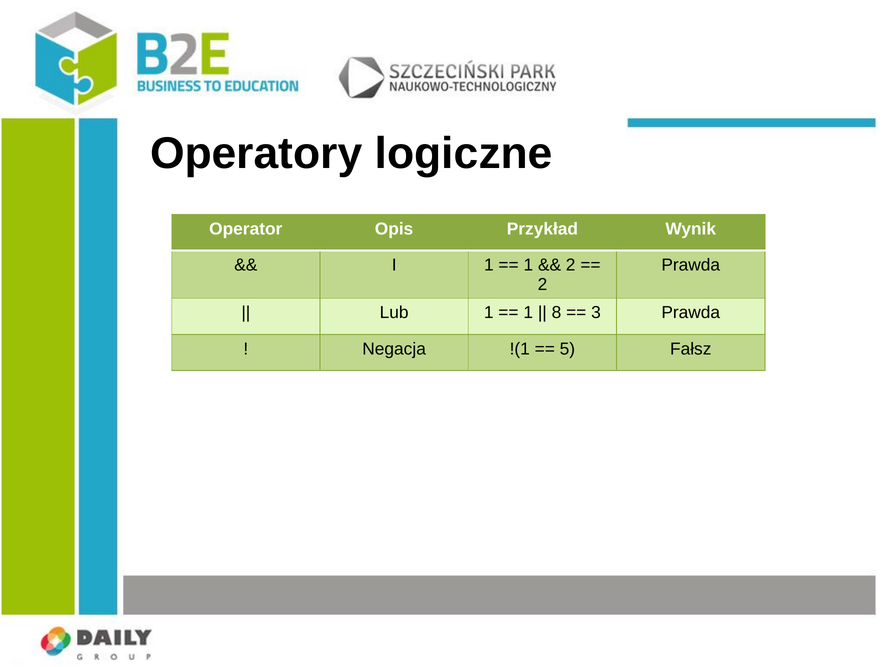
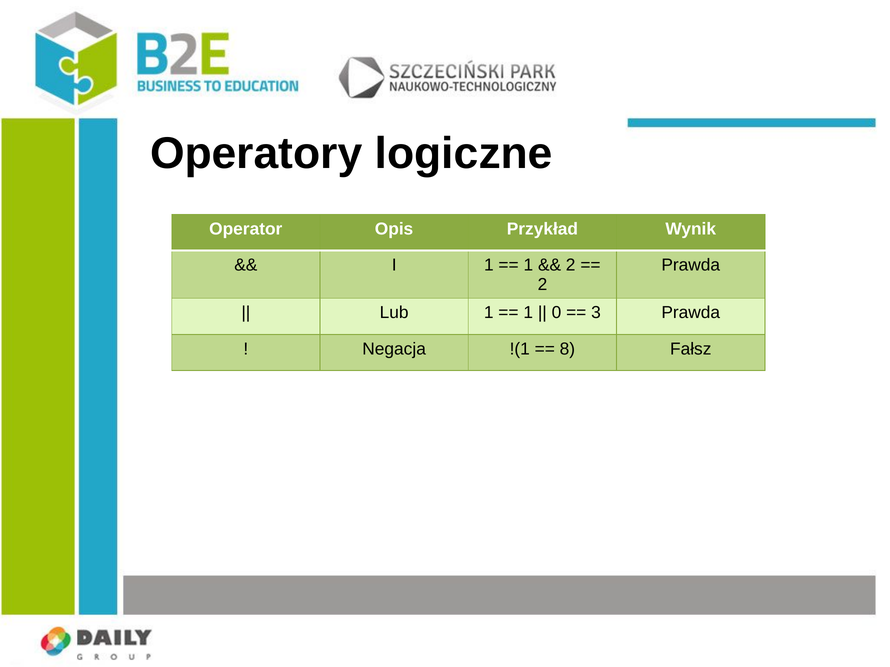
8: 8 -> 0 (556, 313)
5: 5 -> 8 (567, 349)
